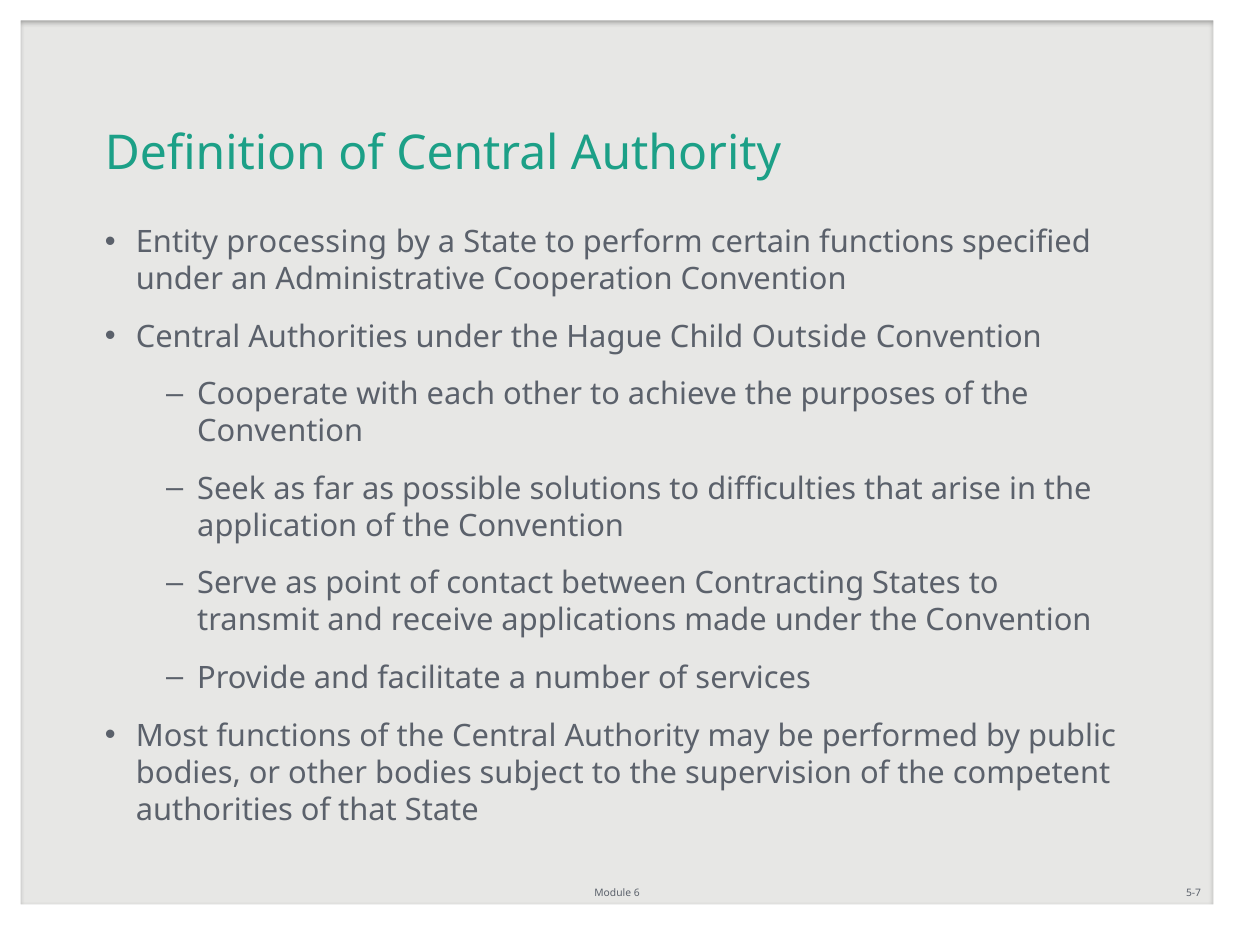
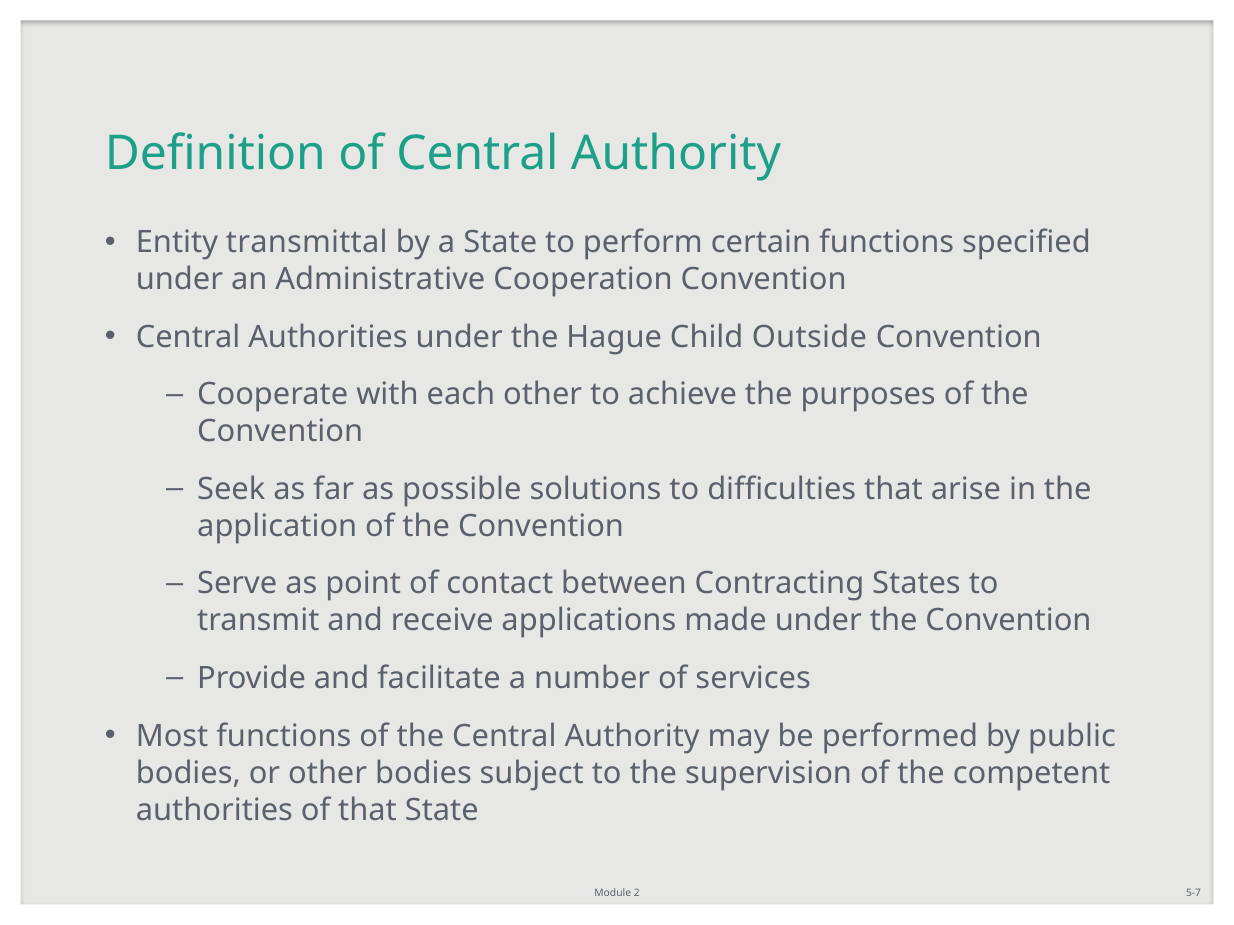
processing: processing -> transmittal (307, 243)
6: 6 -> 2 (637, 893)
